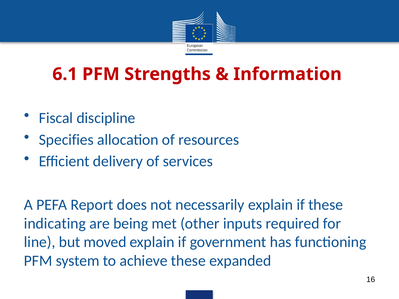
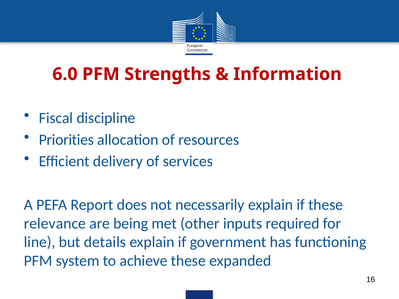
6.1: 6.1 -> 6.0 (65, 74)
Specifies: Specifies -> Priorities (66, 140)
indicating: indicating -> relevance (55, 224)
moved: moved -> details (105, 242)
